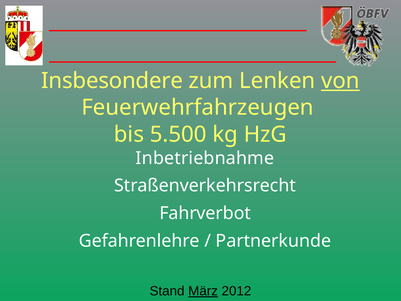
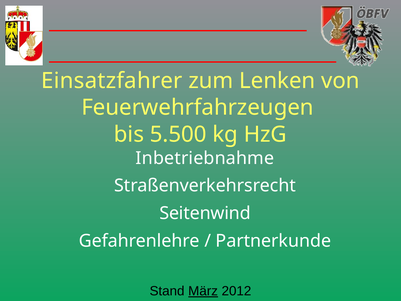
Insbesondere: Insbesondere -> Einsatzfahrer (112, 81)
von underline: present -> none (340, 81)
Fahrverbot: Fahrverbot -> Seitenwind (205, 213)
